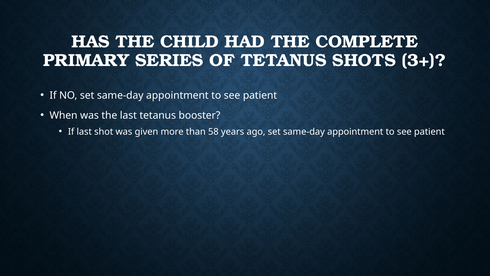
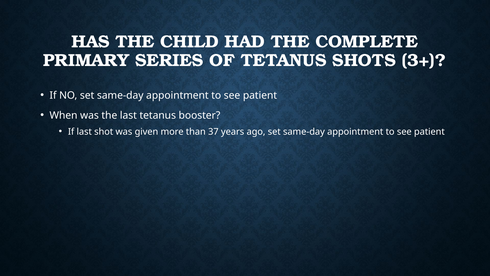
58: 58 -> 37 (213, 131)
